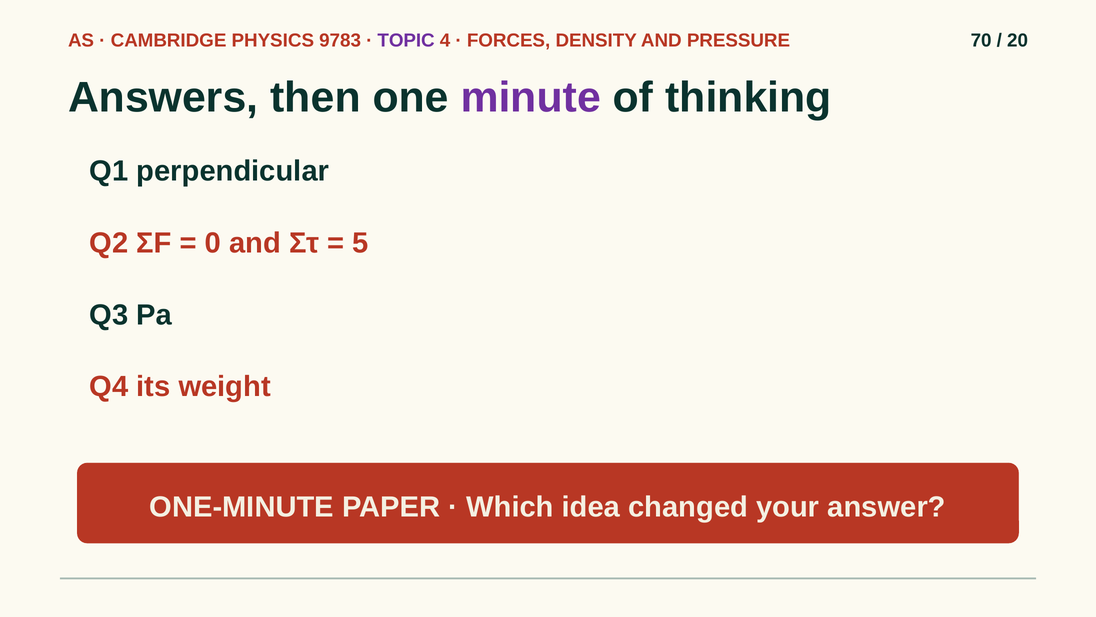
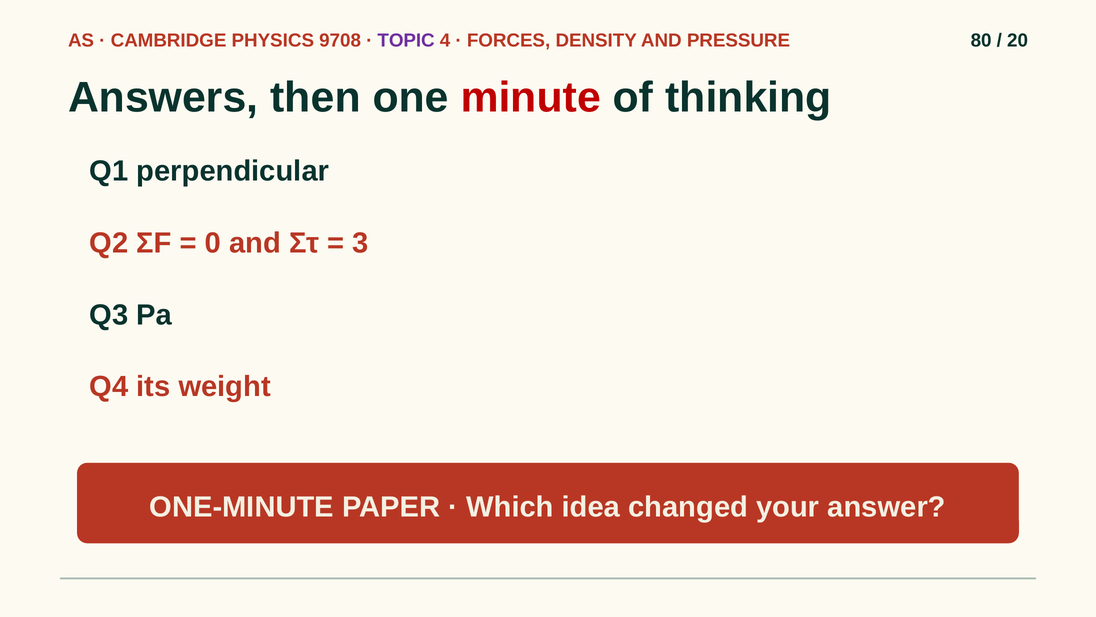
9783: 9783 -> 9708 (340, 41)
70: 70 -> 80 (981, 41)
minute colour: purple -> red (531, 98)
5: 5 -> 3 (360, 243)
